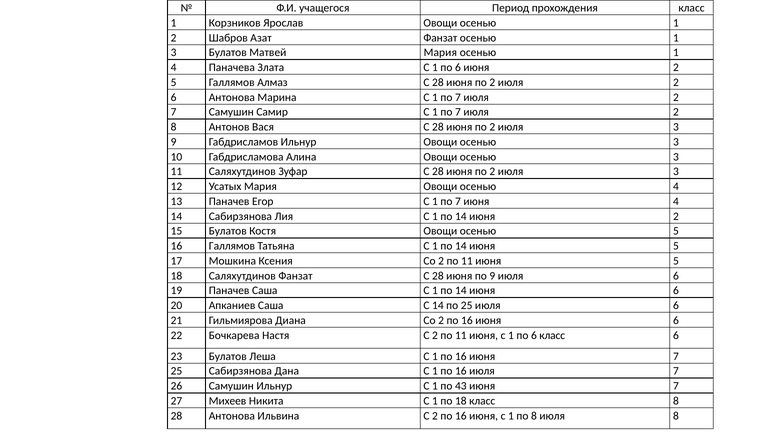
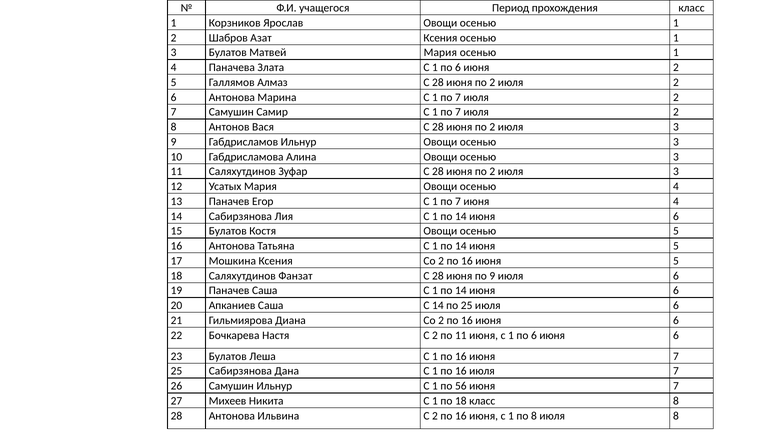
Азат Фанзат: Фанзат -> Ксения (440, 38)
2: 2 -> 6 (676, 217)
16 Галлямов: Галлямов -> Антонова (232, 246)
11: 11 -> 16 (467, 261)
класс: класс -> июня (552, 336)
43: 43 -> 56 (461, 386)
